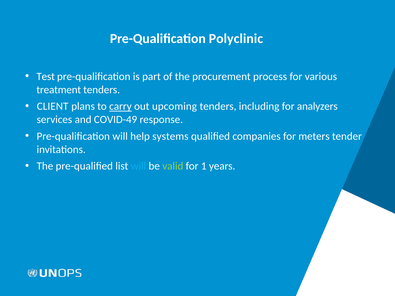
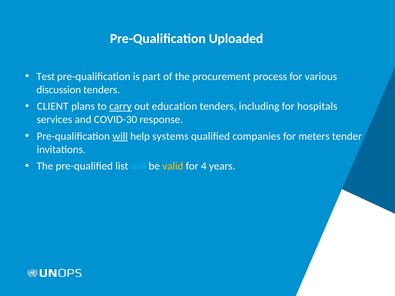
Polyclinic: Polyclinic -> Uploaded (236, 39)
treatment: treatment -> discussion (59, 90)
upcoming: upcoming -> education (174, 106)
analyzers: analyzers -> hospitals (317, 106)
COVID-49: COVID-49 -> COVID-30 (116, 120)
will underline: none -> present (120, 136)
valid colour: light green -> yellow (173, 166)
1: 1 -> 4 (204, 166)
